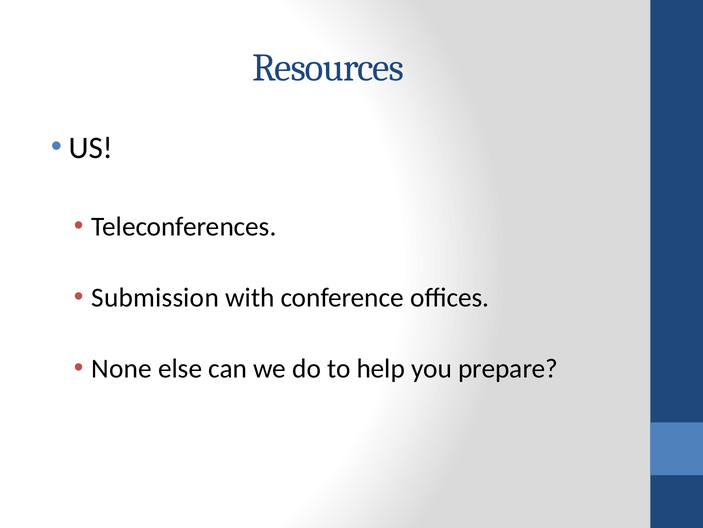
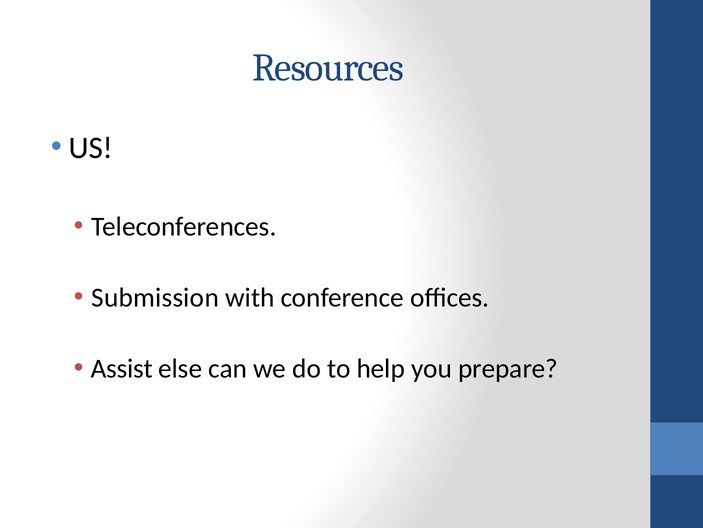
None: None -> Assist (122, 368)
